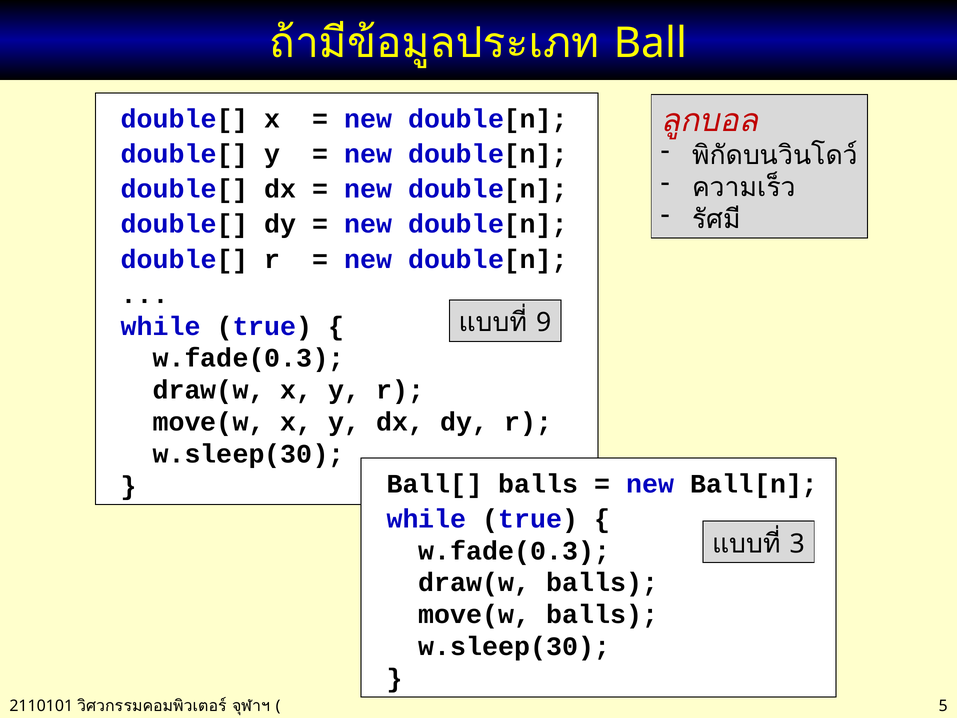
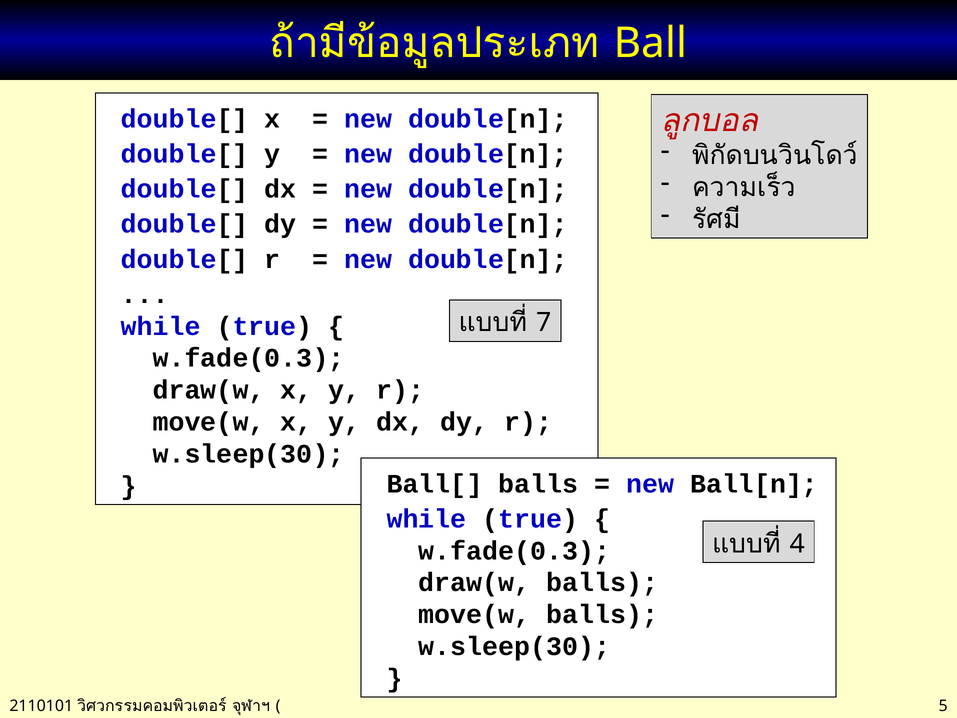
9: 9 -> 7 (544, 323)
3: 3 -> 4 (797, 544)
